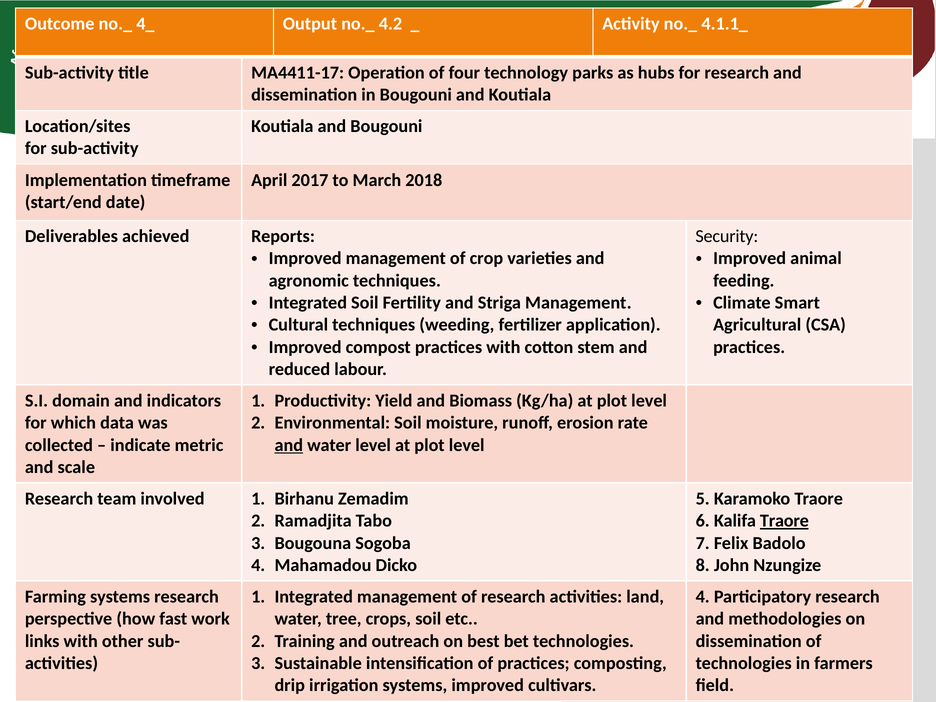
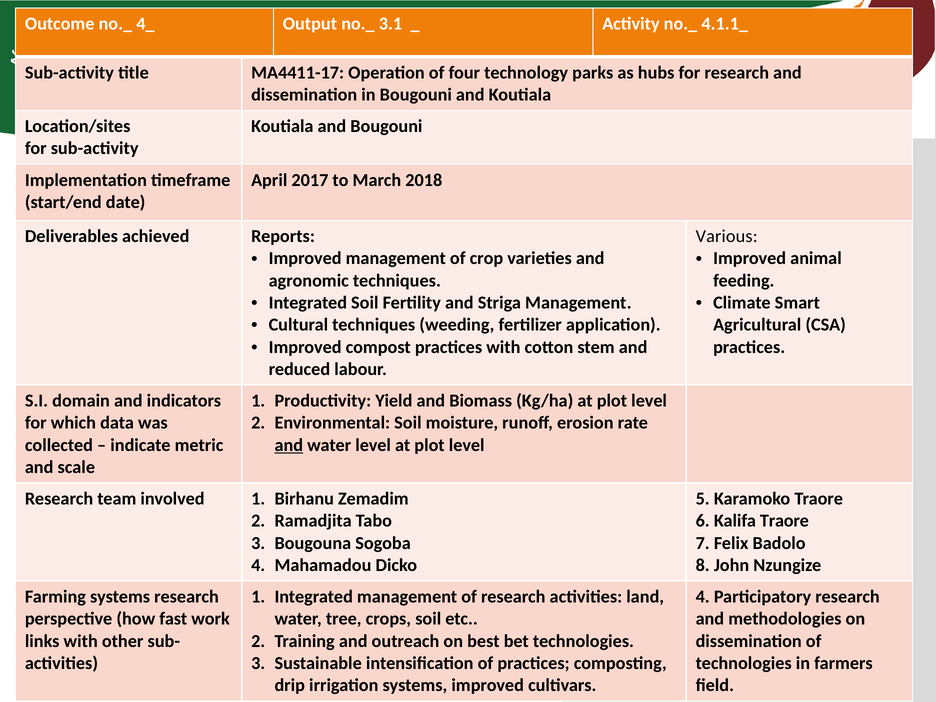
4.2: 4.2 -> 3.1 (390, 24)
Security: Security -> Various (727, 236)
Traore underline: present -> none (784, 521)
